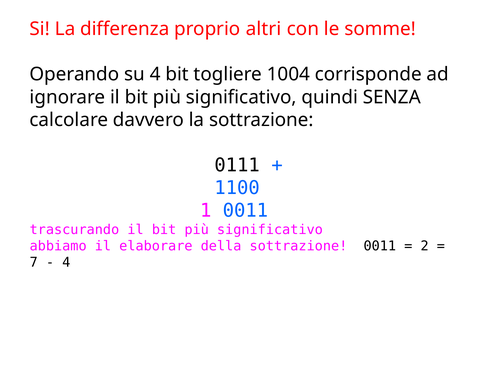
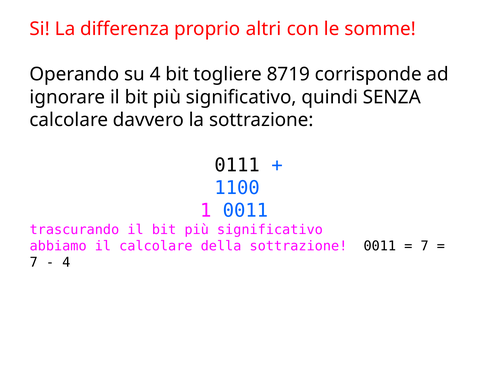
1004: 1004 -> 8719 (288, 74)
il elaborare: elaborare -> calcolare (156, 246)
2: 2 -> 7 (425, 246)
